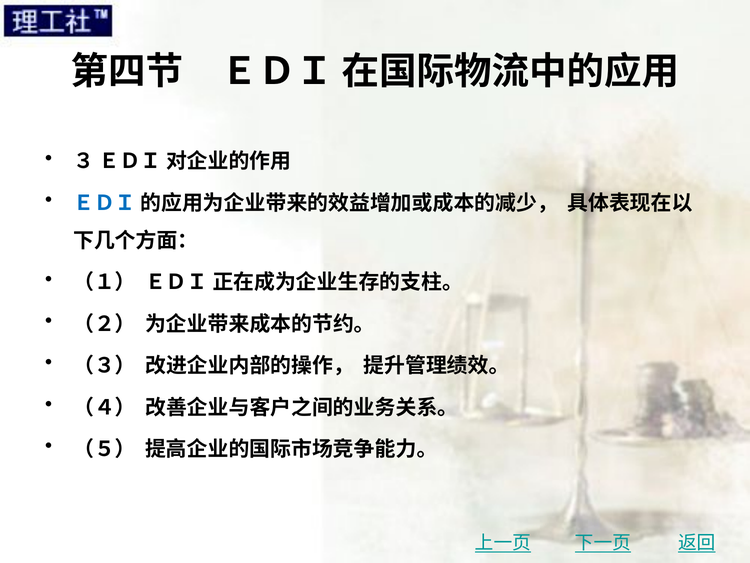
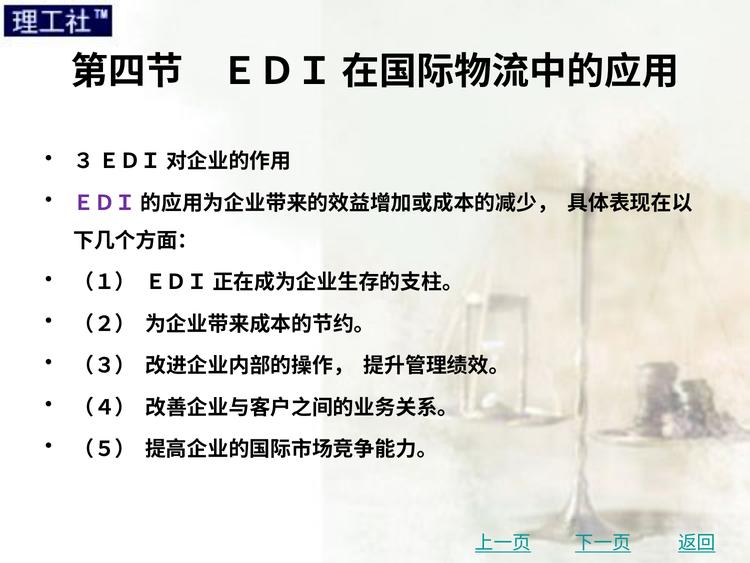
ＥＤＩ colour: blue -> purple (104, 203)
